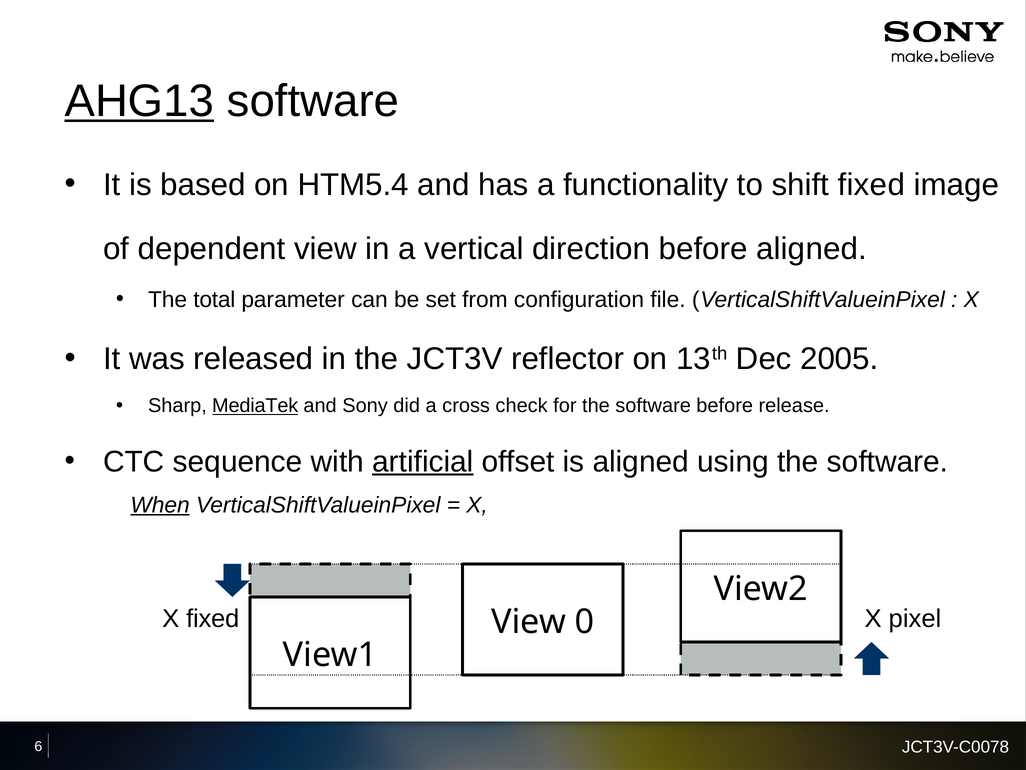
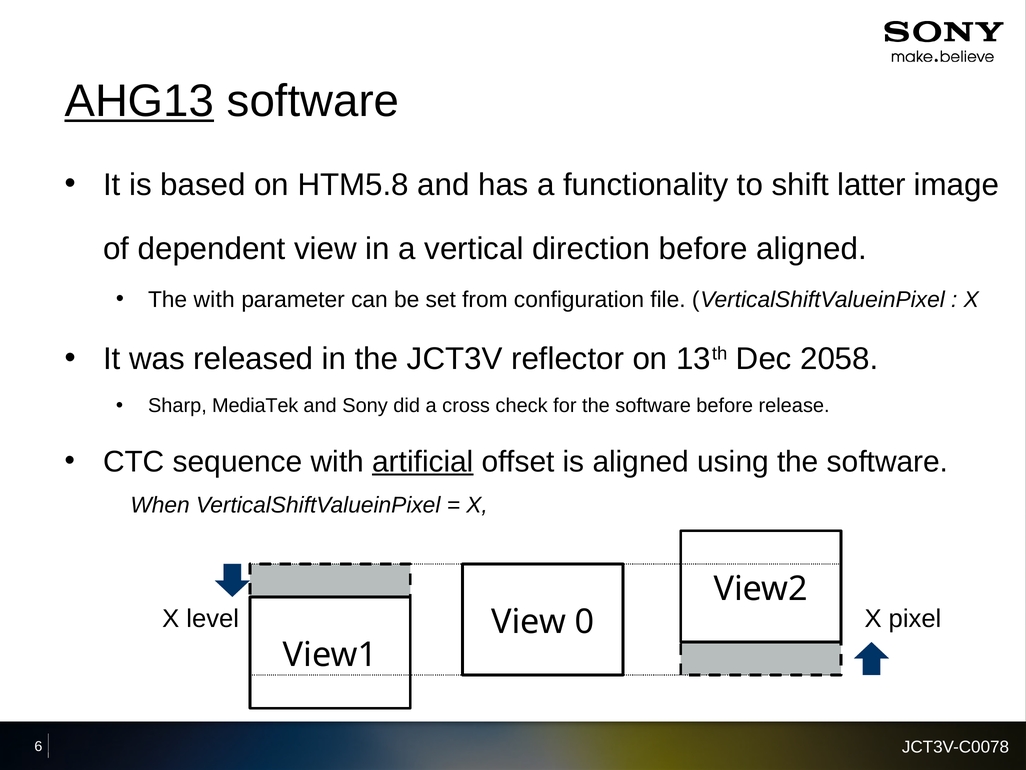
HTM5.4: HTM5.4 -> HTM5.8 (353, 185)
shift fixed: fixed -> latter (872, 185)
The total: total -> with (214, 300)
2005: 2005 -> 2058 (839, 359)
MediaTek underline: present -> none (255, 406)
When underline: present -> none (160, 505)
X fixed: fixed -> level (213, 618)
